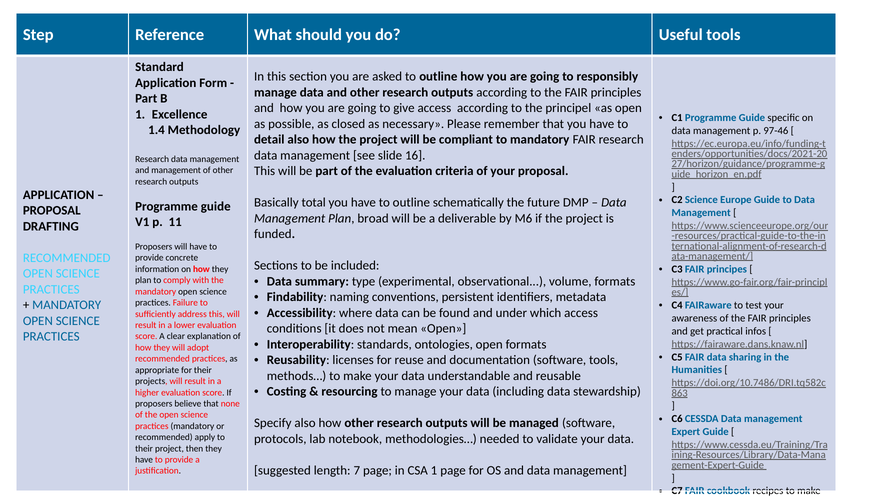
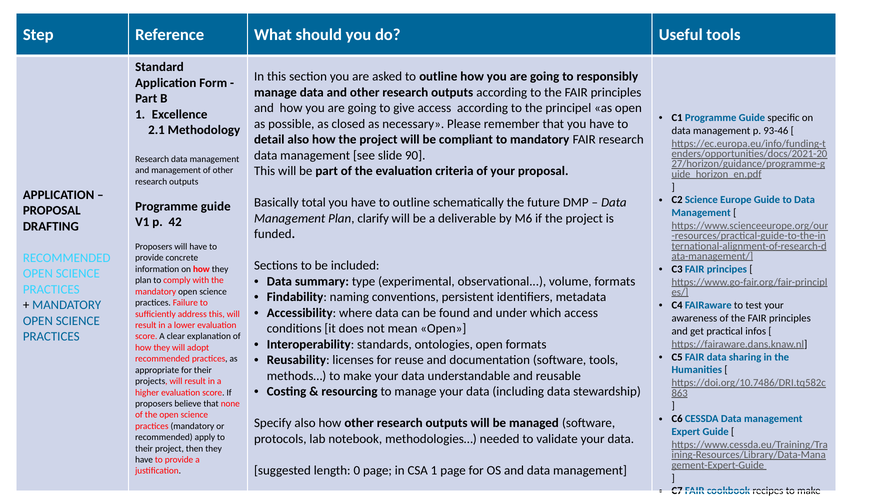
1.4: 1.4 -> 2.1 (157, 130)
97-46: 97-46 -> 93-46 (776, 131)
16: 16 -> 90 (415, 155)
broad: broad -> clarify (373, 218)
11: 11 -> 42 (175, 222)
7: 7 -> 0 (357, 470)
